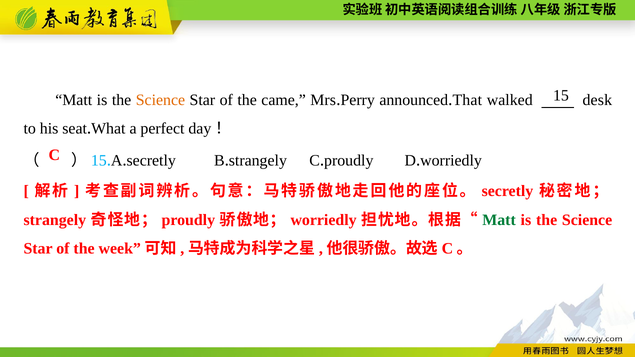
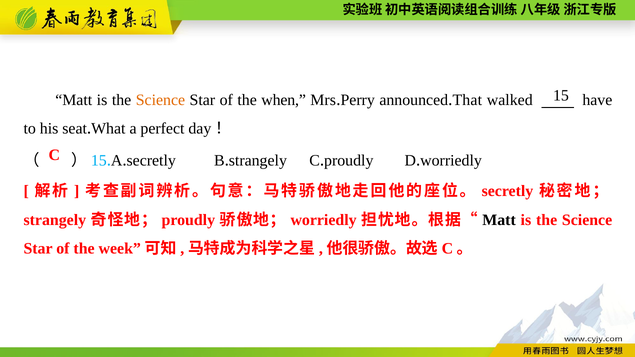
came: came -> when (284, 100)
desk: desk -> have (597, 100)
Matt colour: green -> black (499, 220)
